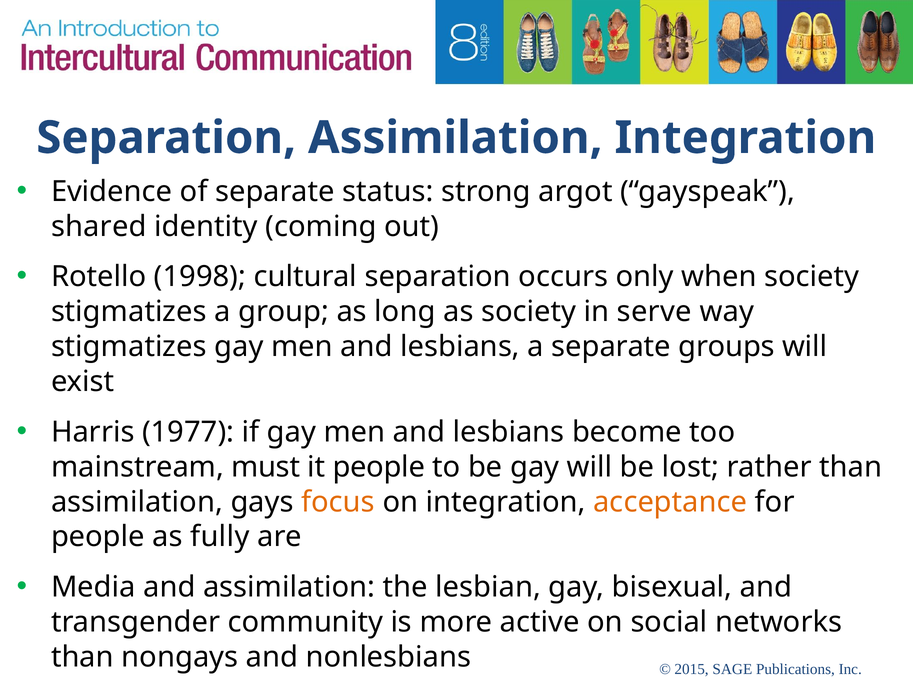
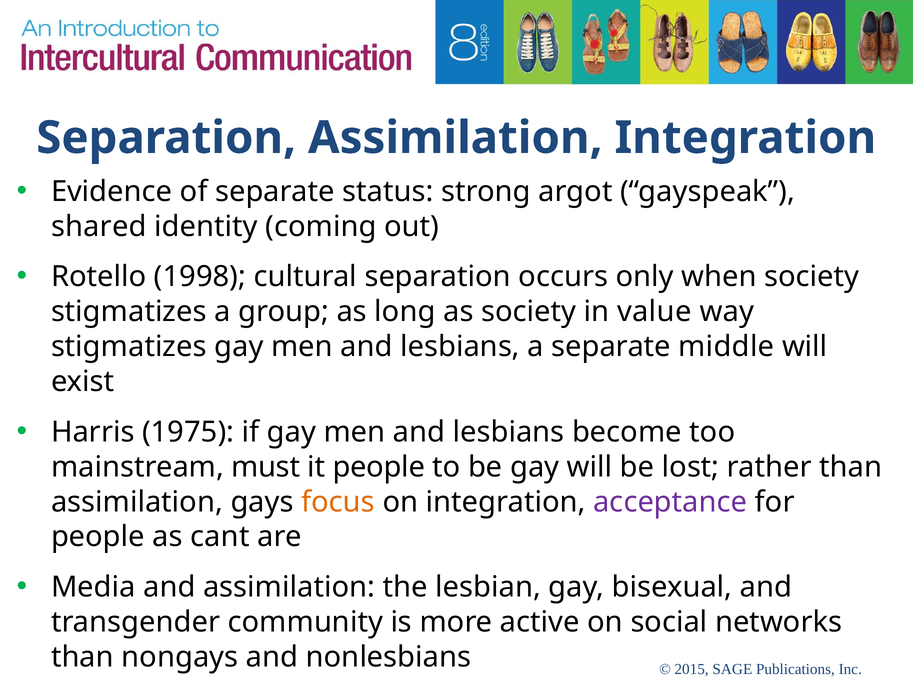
serve: serve -> value (654, 312)
groups: groups -> middle (726, 347)
1977: 1977 -> 1975 (188, 432)
acceptance colour: orange -> purple (670, 502)
fully: fully -> cant (220, 537)
